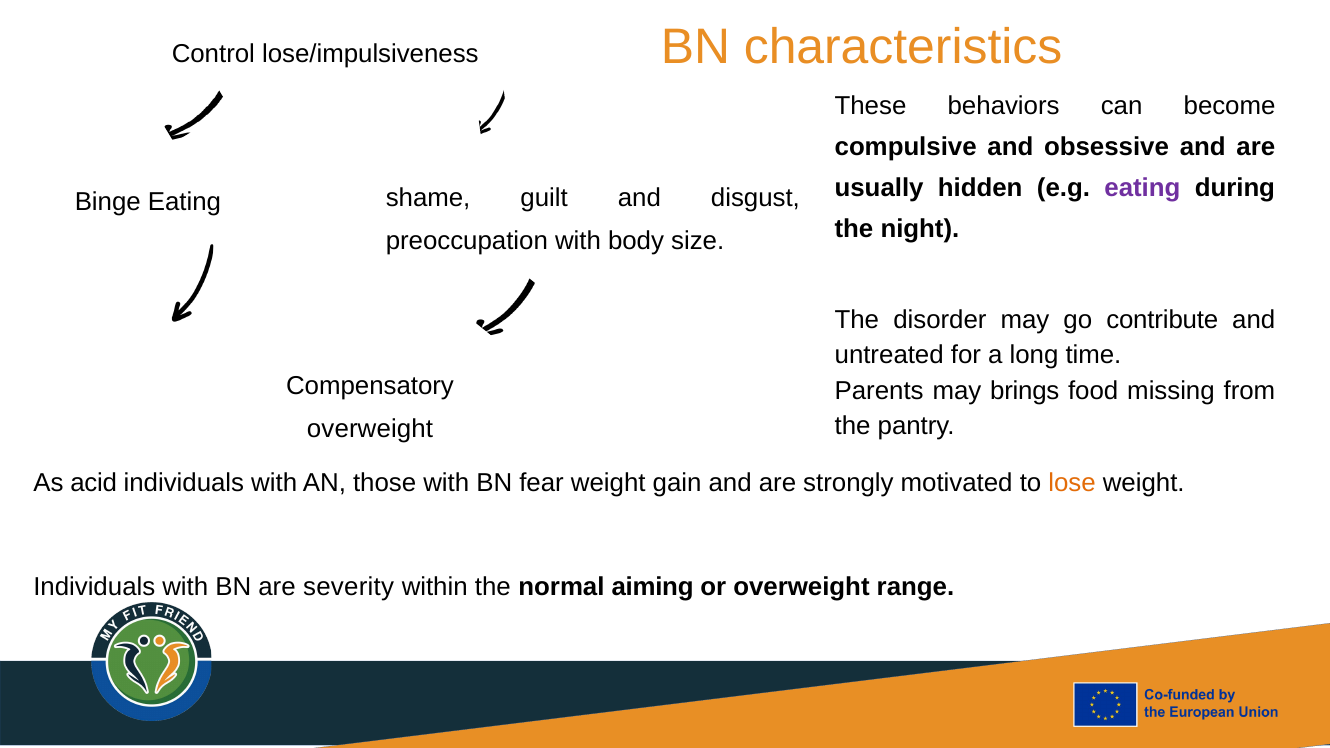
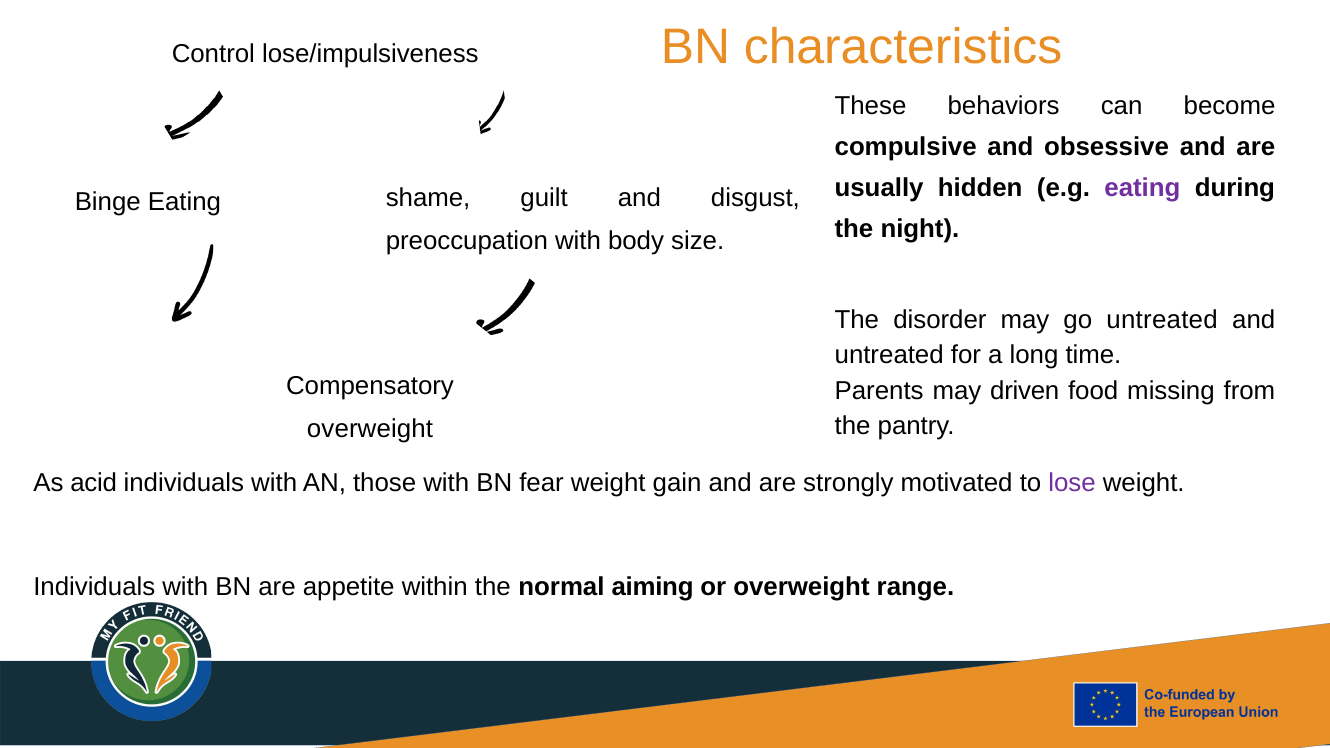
go contribute: contribute -> untreated (1162, 320)
brings: brings -> driven (1025, 391)
lose colour: orange -> purple (1072, 483)
severity: severity -> appetite (349, 588)
